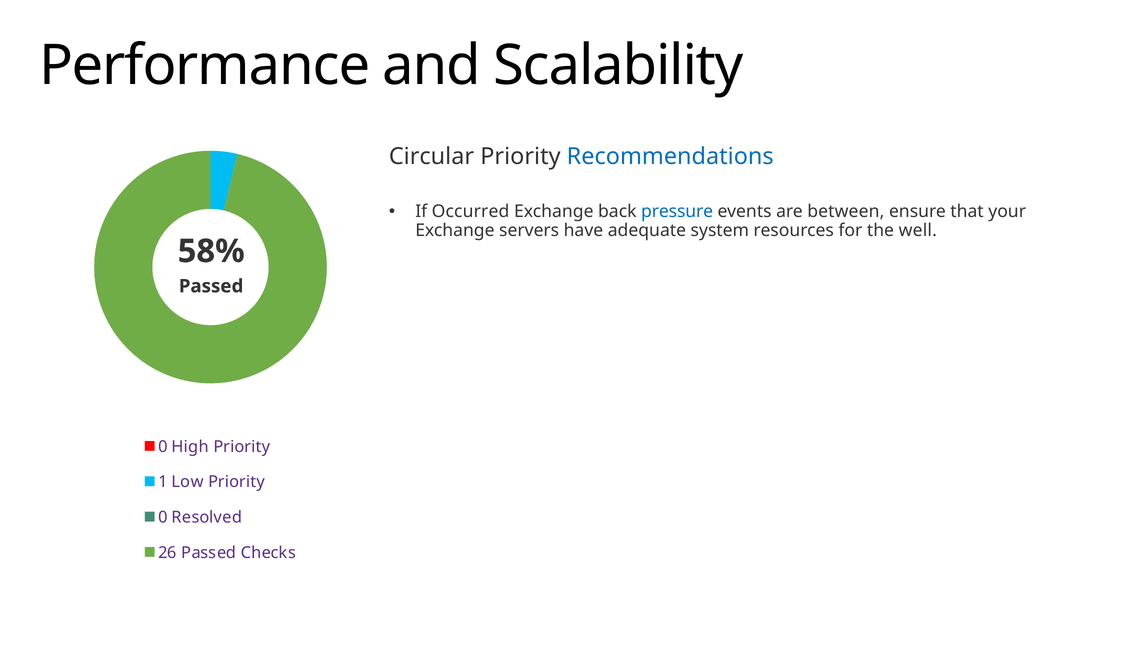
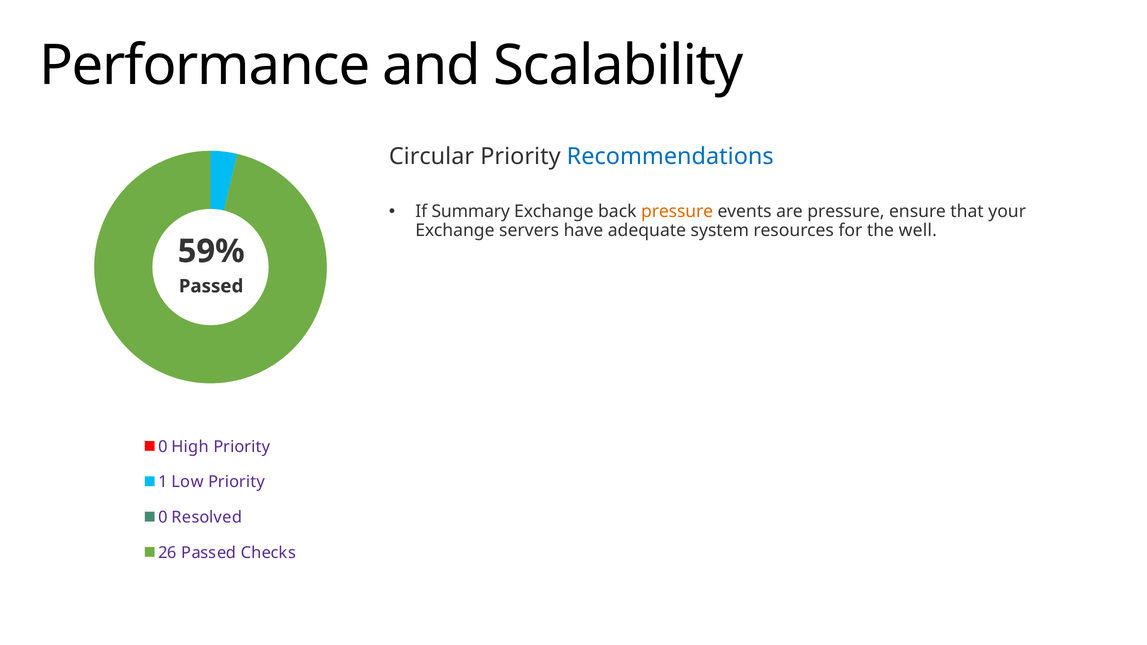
Occurred: Occurred -> Summary (471, 212)
pressure colour: blue -> orange (677, 212)
are between: between -> pressure (846, 212)
58%: 58% -> 59% (211, 251)
